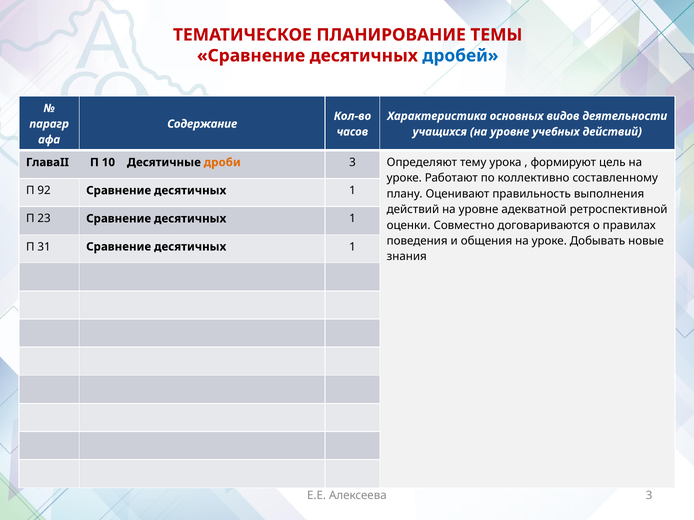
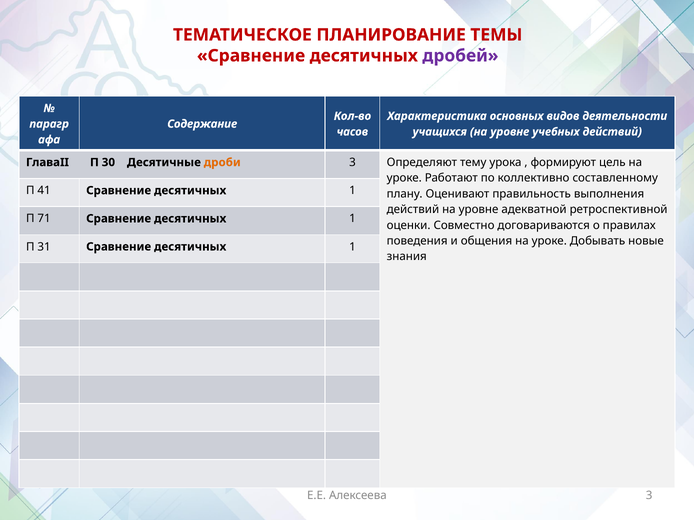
дробей colour: blue -> purple (460, 56)
10: 10 -> 30 (108, 163)
92: 92 -> 41 (44, 191)
23: 23 -> 71 (44, 219)
